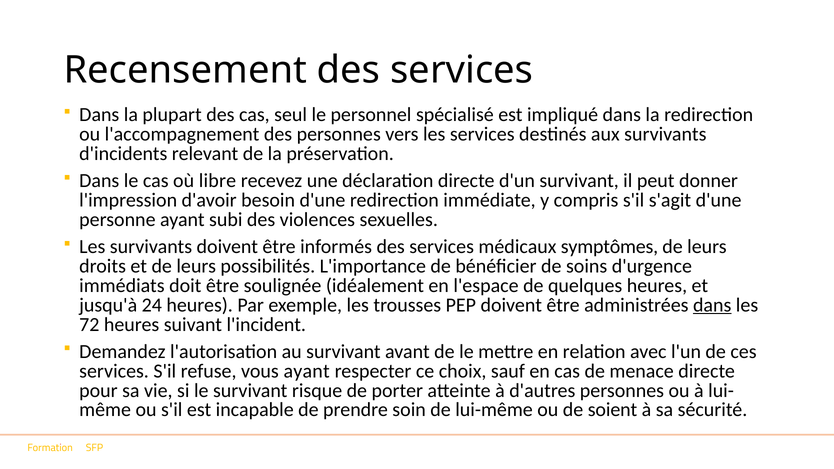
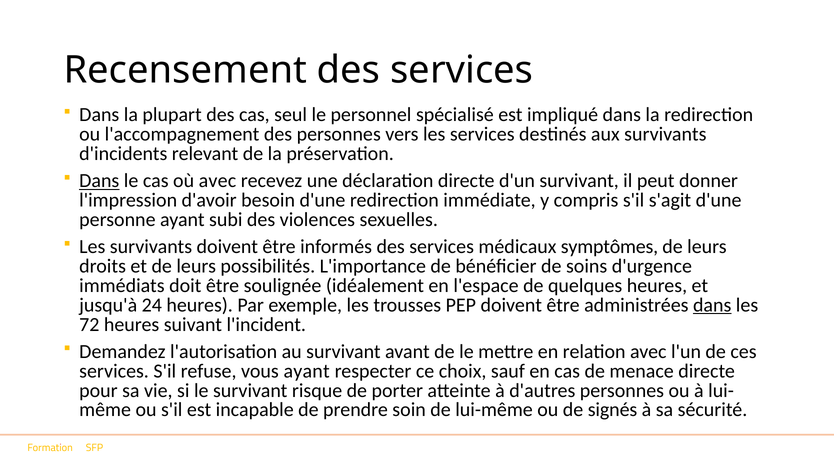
Dans underline: none -> present (99, 181)
où libre: libre -> avec (217, 181)
soient: soient -> signés (613, 410)
